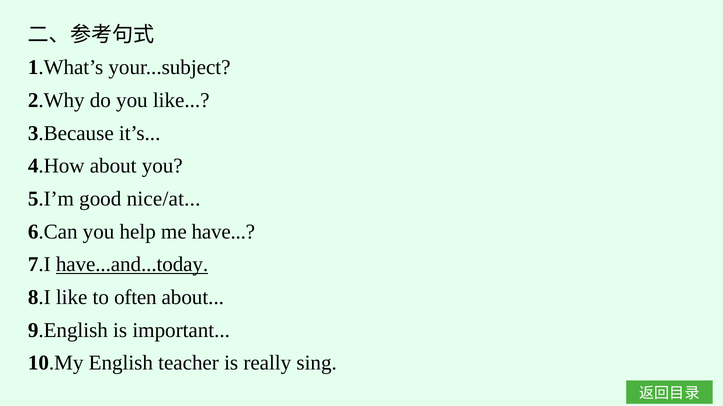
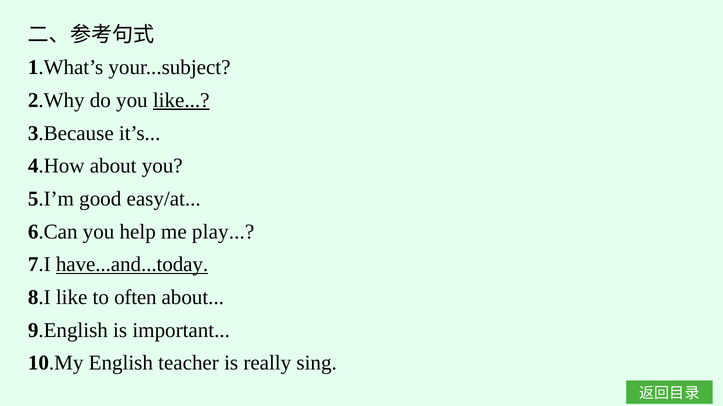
like underline: none -> present (181, 100)
nice/at: nice/at -> easy/at (164, 199)
have: have -> play (223, 232)
